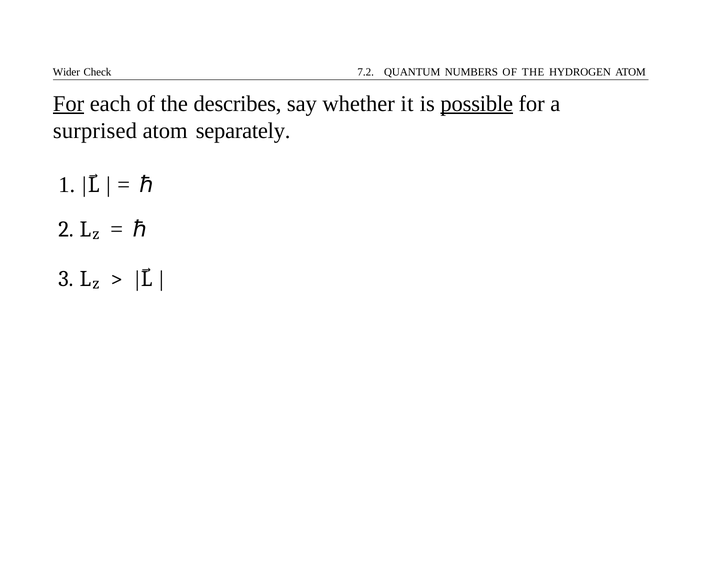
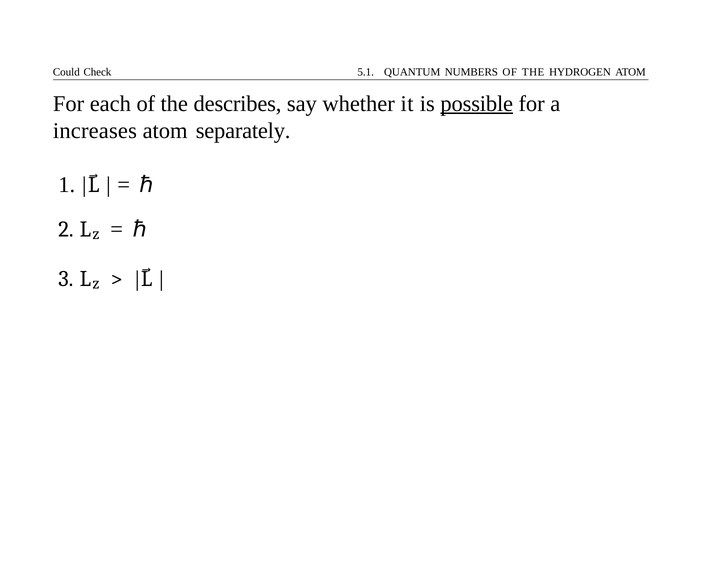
Wider: Wider -> Could (66, 72)
7.2: 7.2 -> 5.1 (366, 72)
For underline: present -> none (69, 104)
surprised: surprised -> increases (95, 131)
